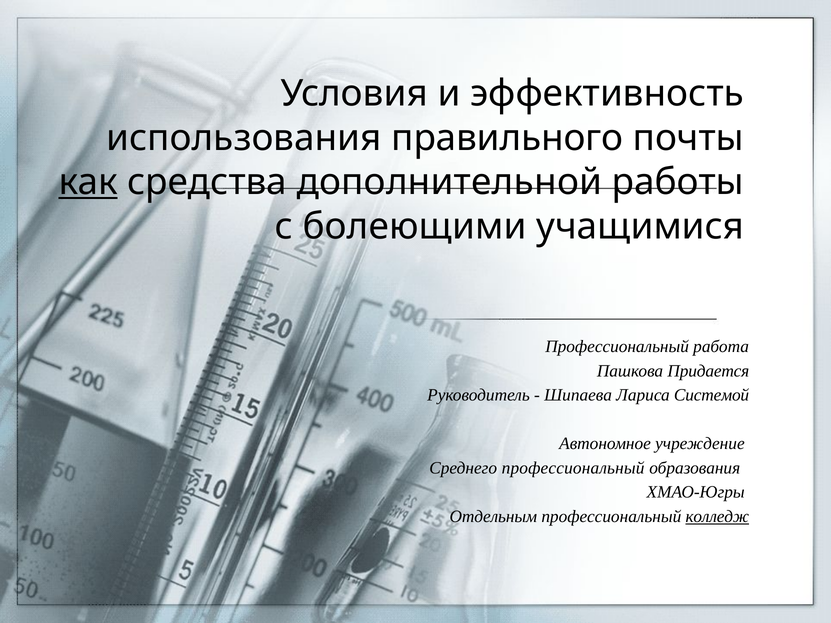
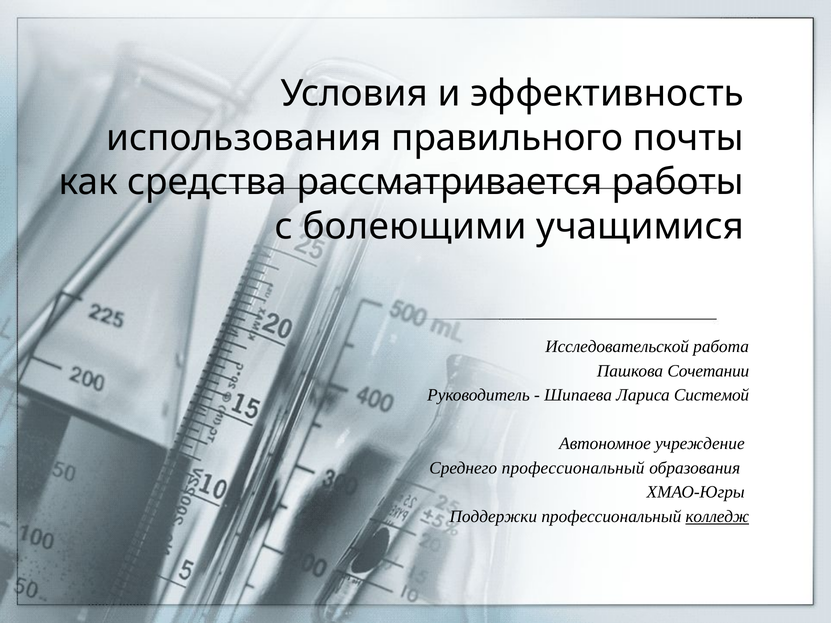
как underline: present -> none (88, 182)
дополнительной: дополнительной -> рассматривается (450, 182)
Профессиональный: Профессиональный -> Исследовательской (617, 347)
Придается: Придается -> Сочетании (708, 371)
Отдельным: Отдельным -> Поддержки (493, 517)
